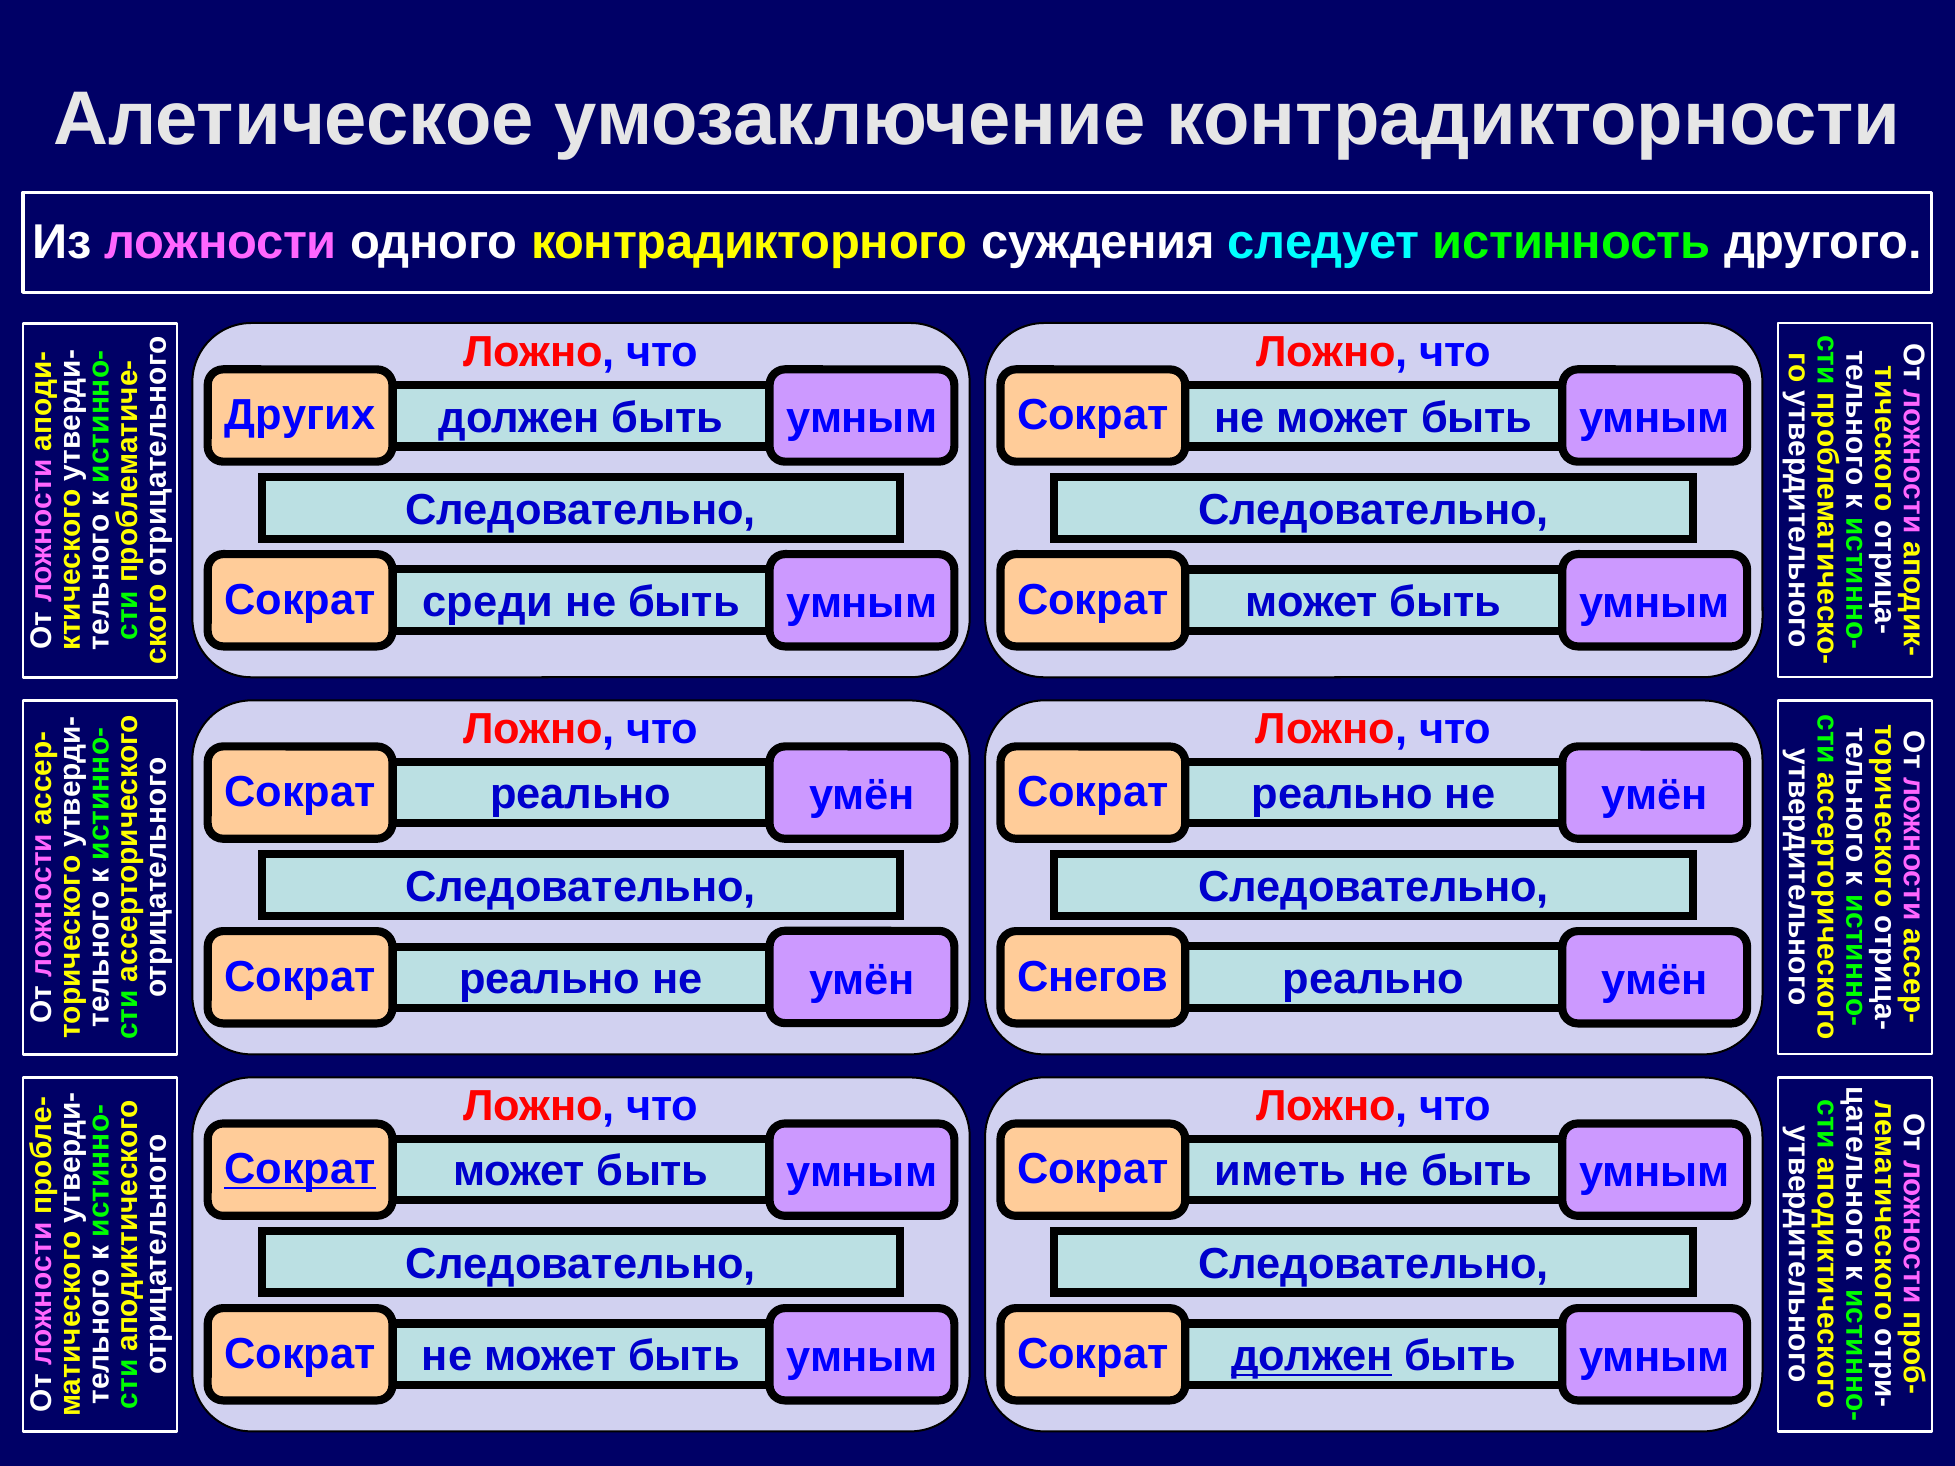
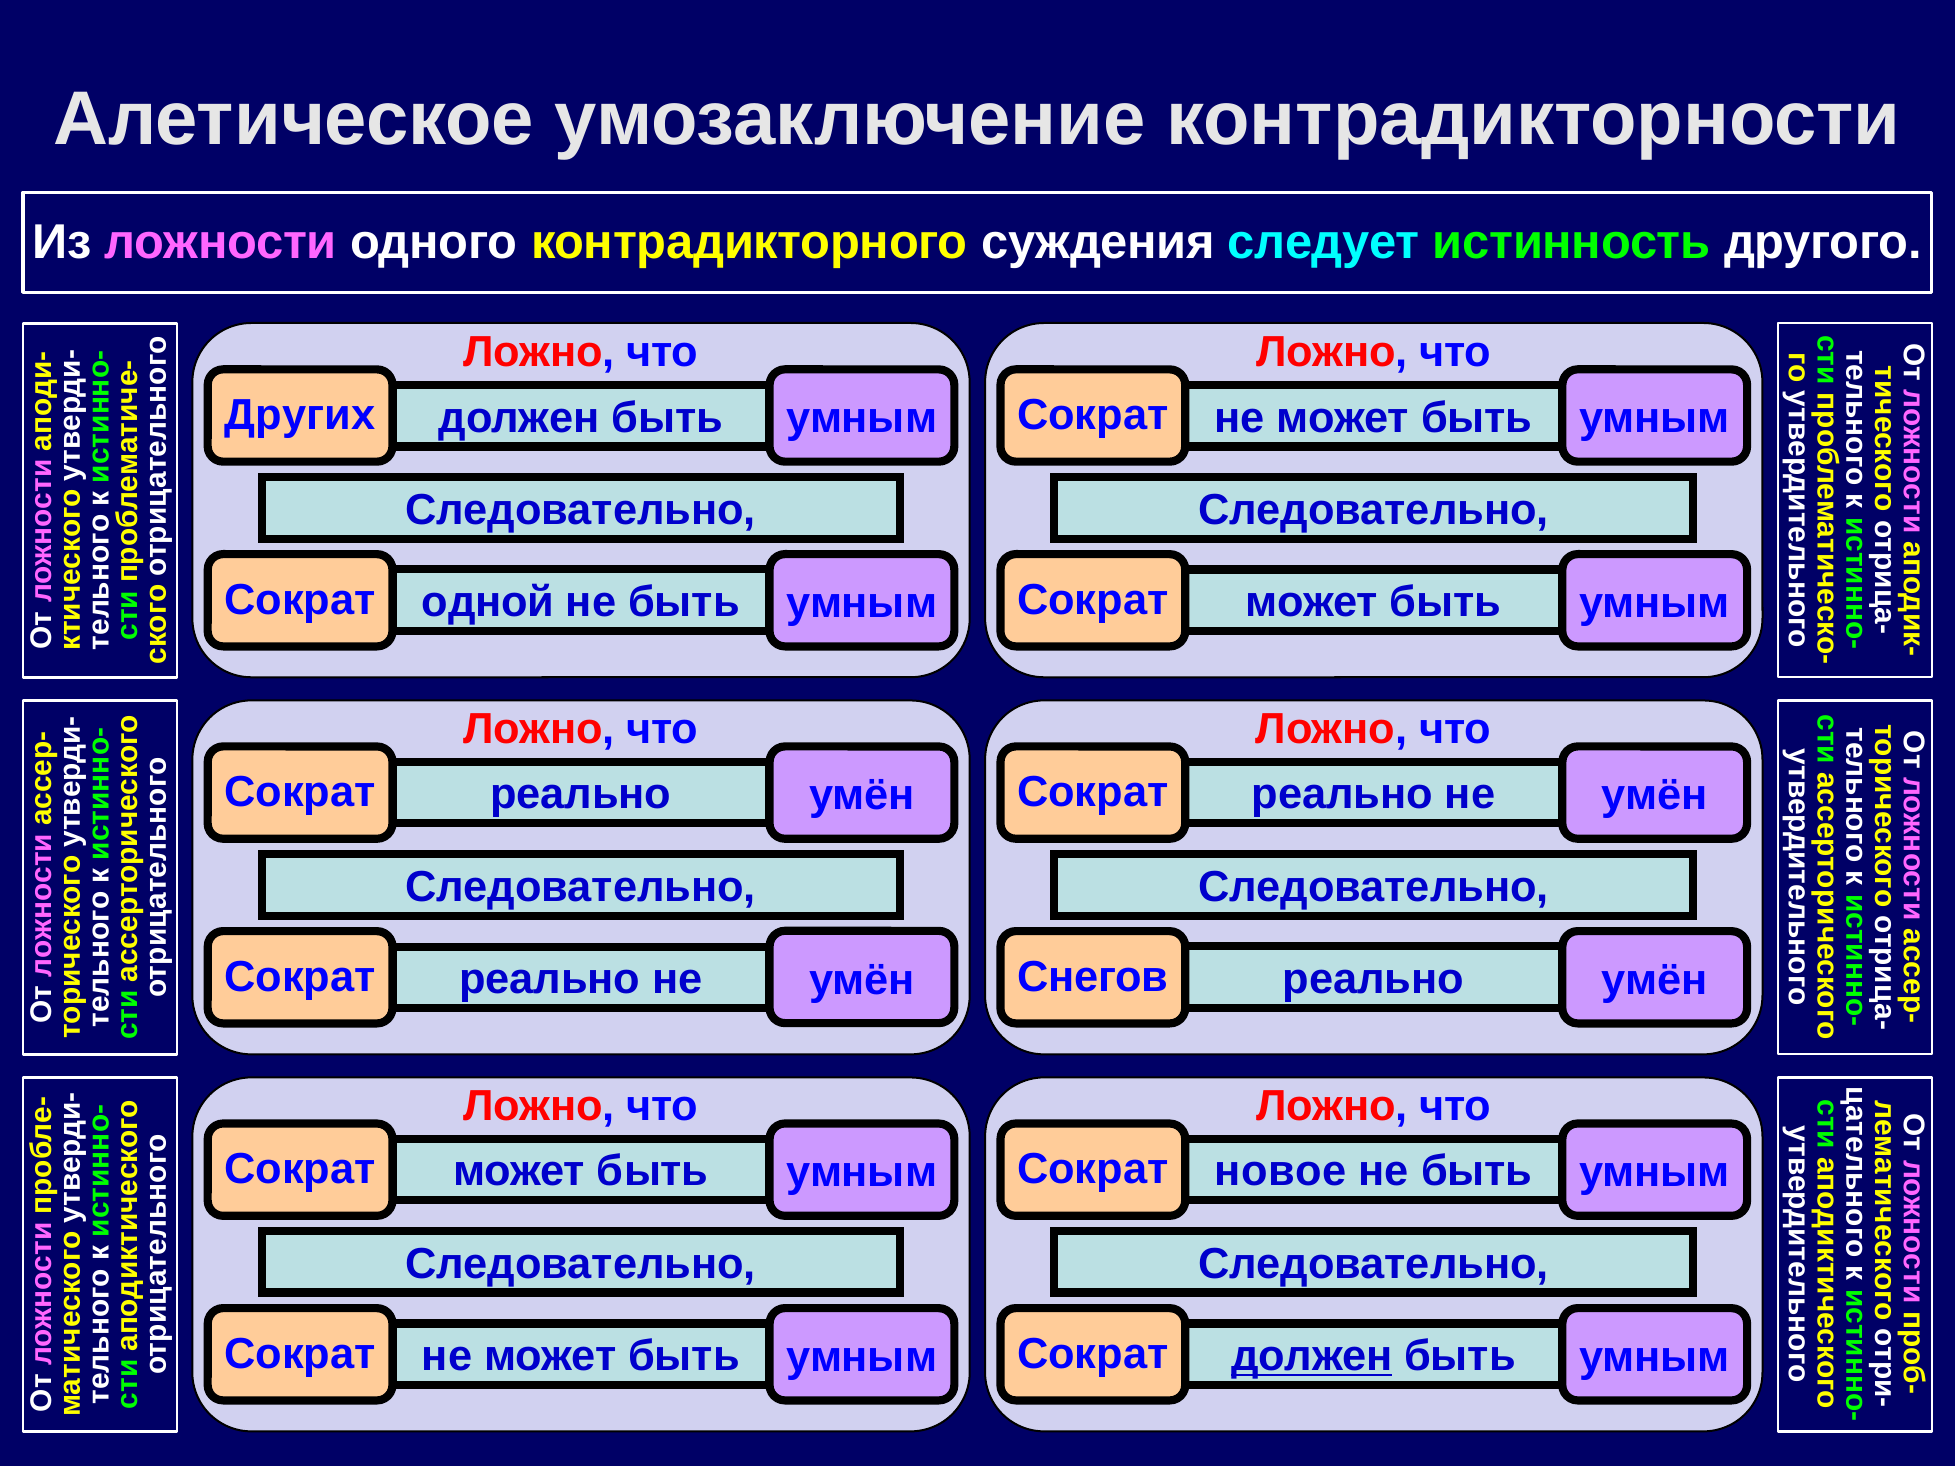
среди: среди -> одной (488, 602)
Сократ underline: present -> none (300, 1170)
иметь: иметь -> новое (1280, 1172)
